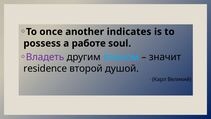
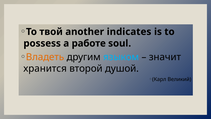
once: once -> твой (51, 32)
Владеть colour: purple -> orange (45, 57)
residence: residence -> хранится (45, 68)
